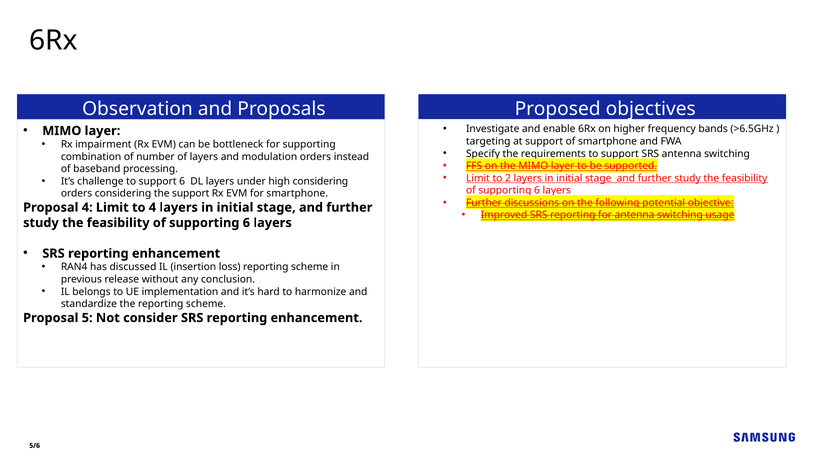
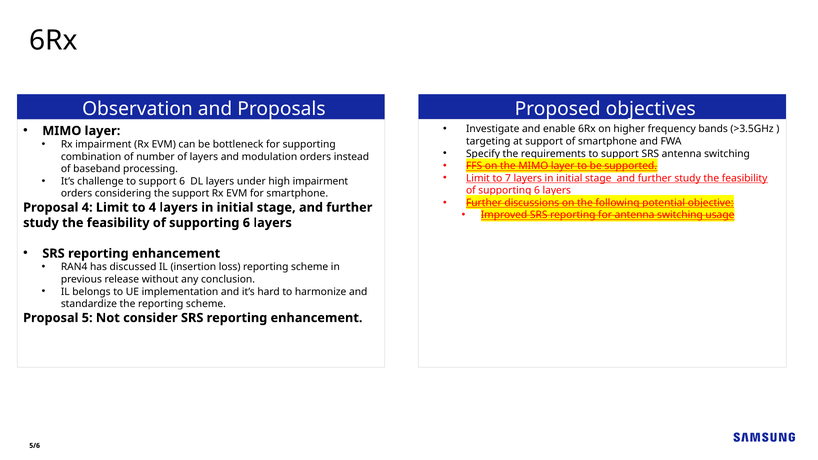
>6.5GHz: >6.5GHz -> >3.5GHz (752, 129)
2: 2 -> 7 (508, 178)
high considering: considering -> impairment (320, 181)
